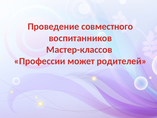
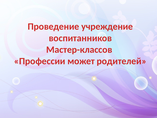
совместного: совместного -> учреждение (107, 27)
